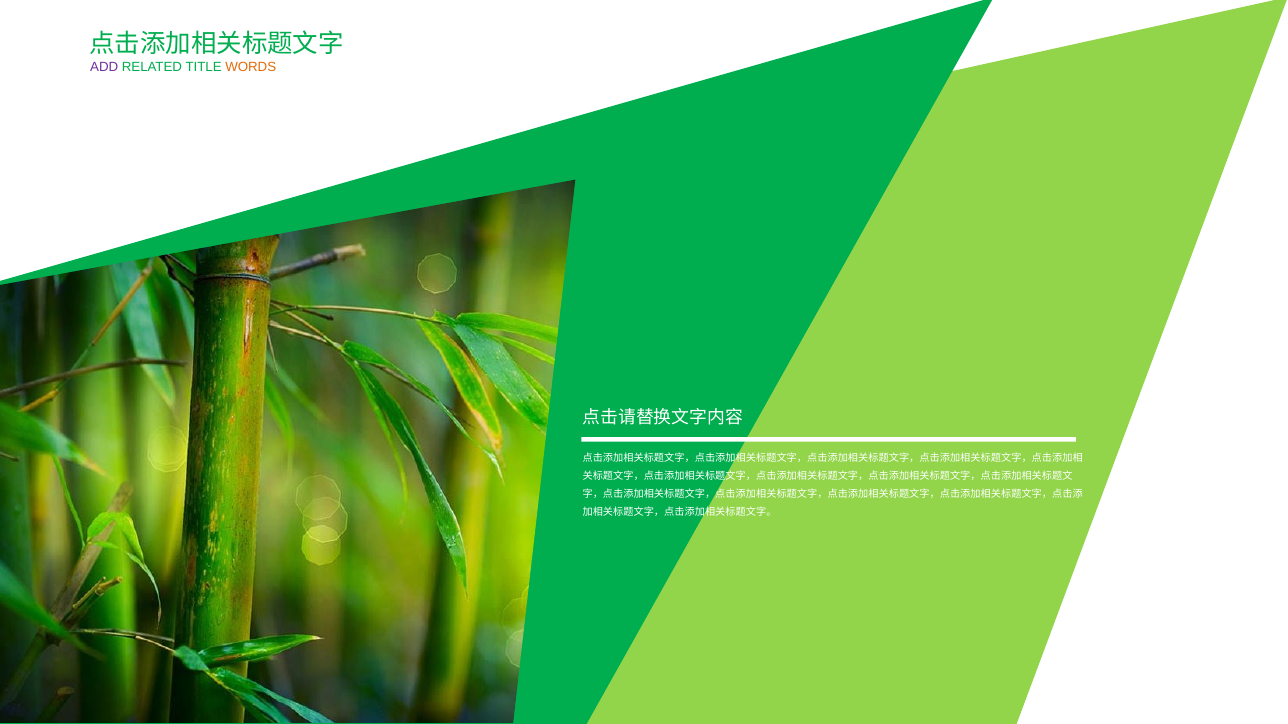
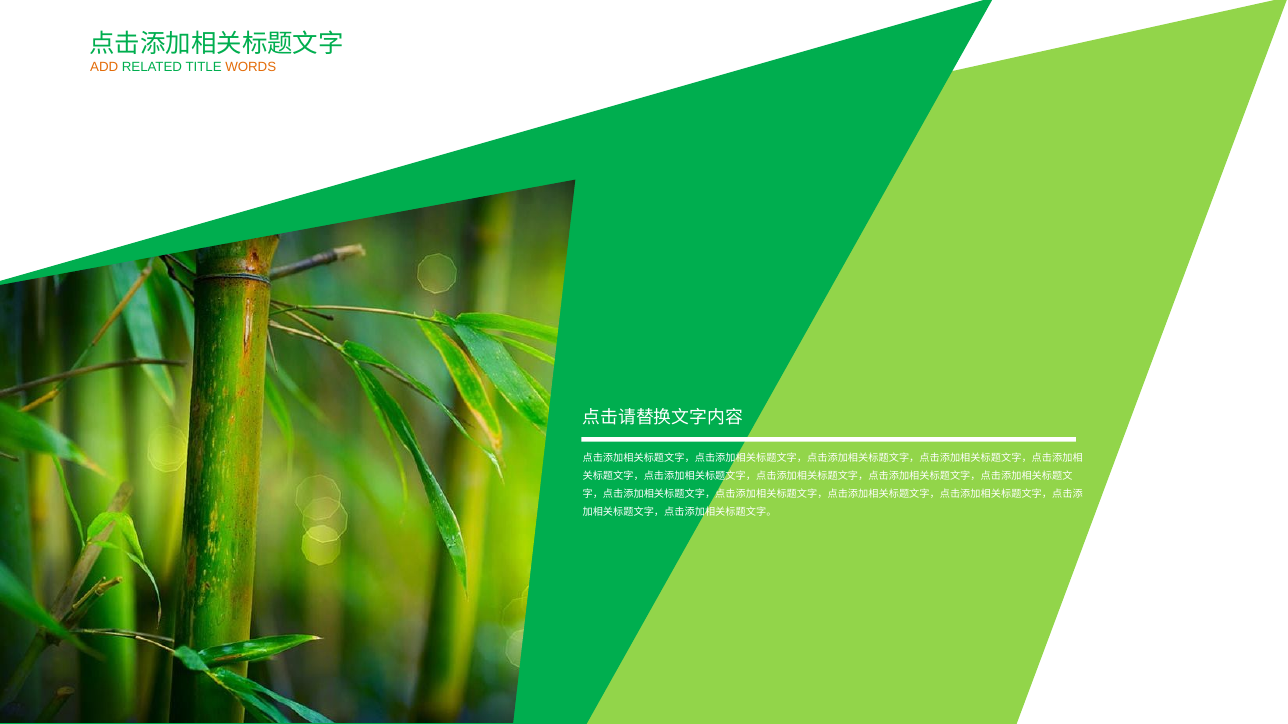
ADD colour: purple -> orange (104, 68)
